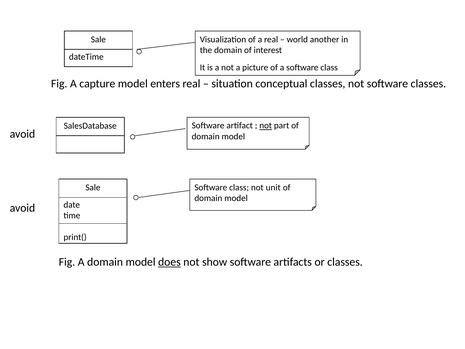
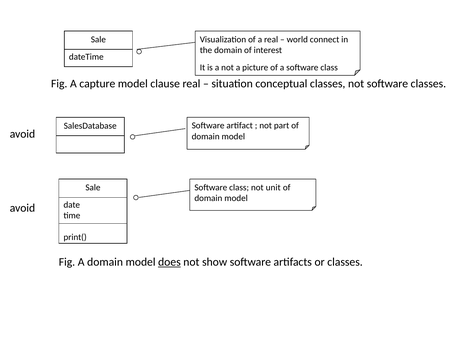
another: another -> connect (325, 39)
enters: enters -> clause (165, 84)
not underline: present -> none (266, 126)
